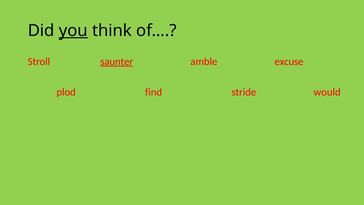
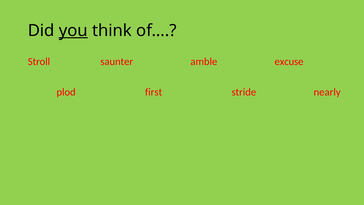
saunter underline: present -> none (117, 62)
find: find -> first (154, 92)
would: would -> nearly (327, 92)
